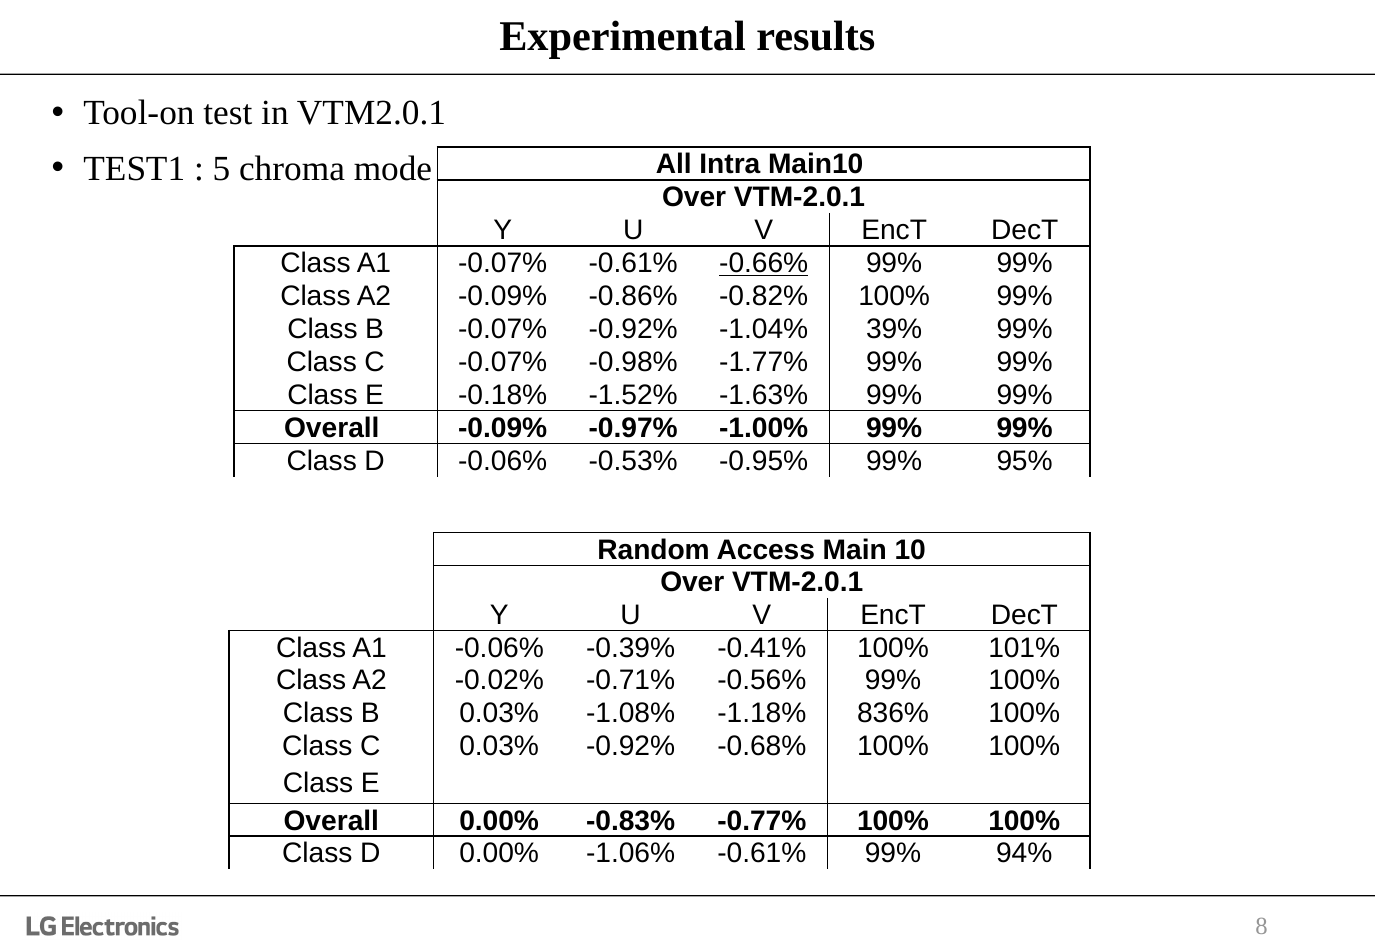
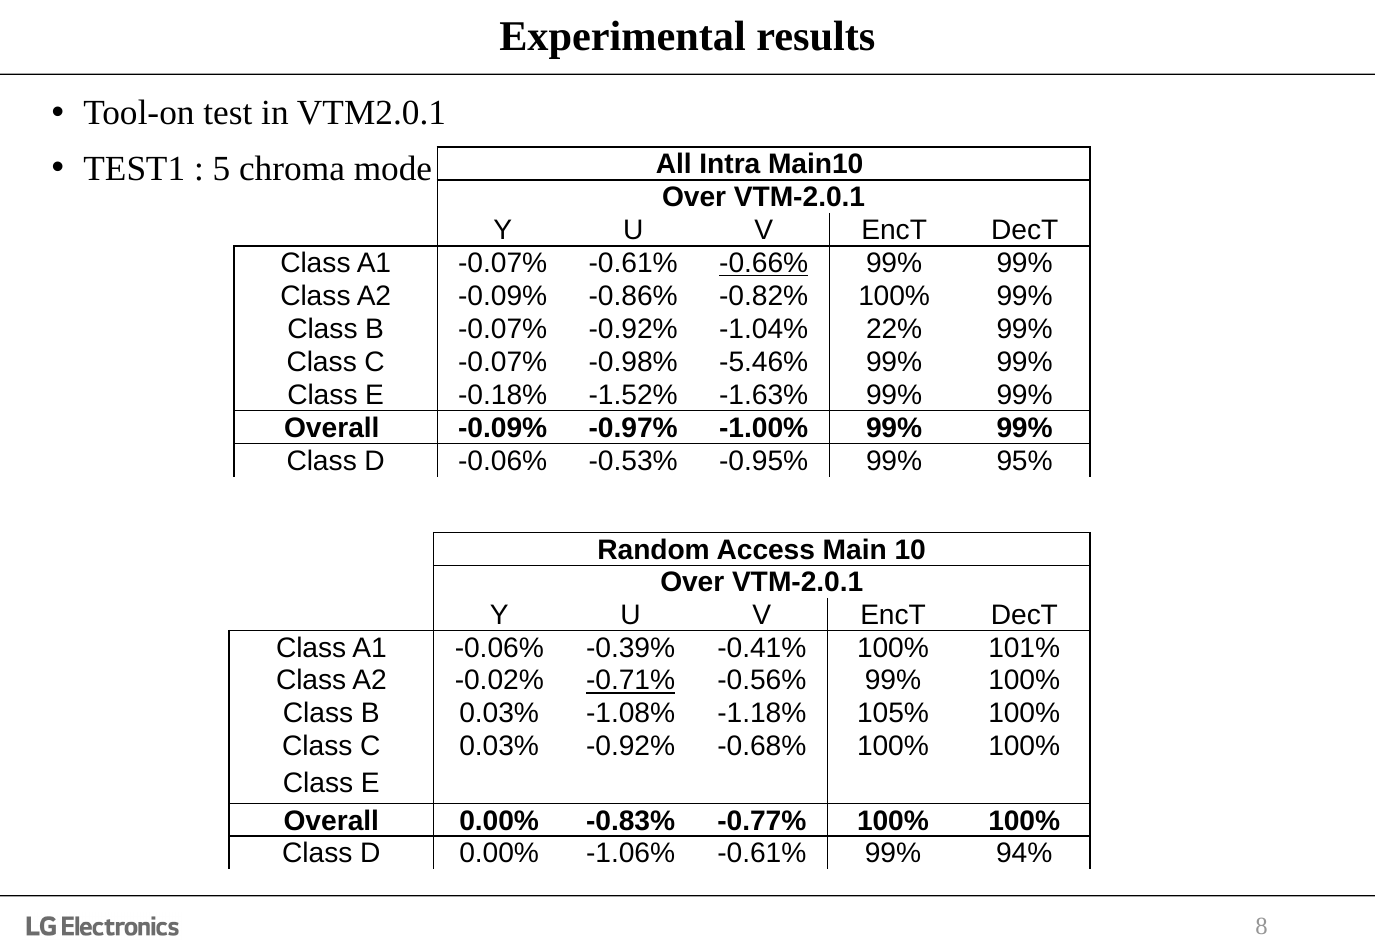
39%: 39% -> 22% (894, 329)
-1.77%: -1.77% -> -5.46% (764, 362)
-0.71% underline: none -> present (631, 681)
836%: 836% -> 105% (893, 713)
